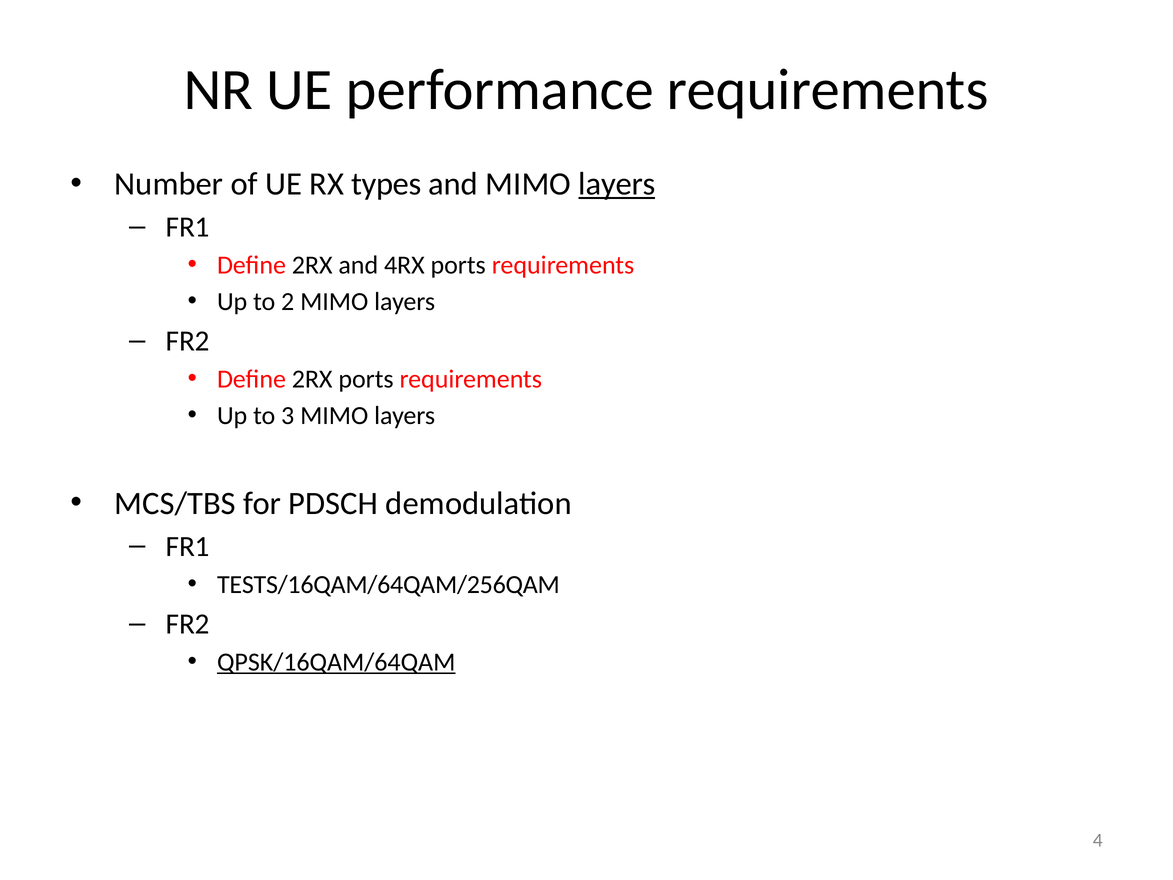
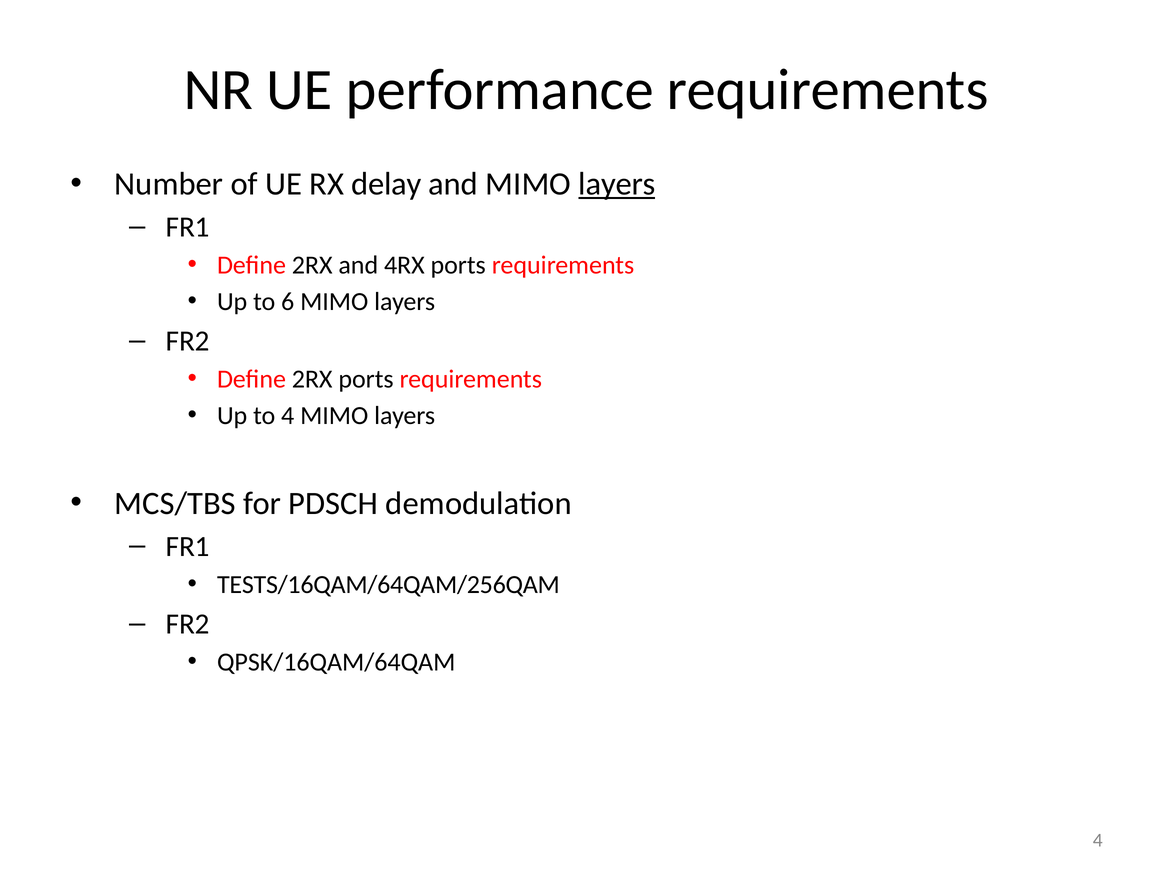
types: types -> delay (386, 184)
2: 2 -> 6 (288, 302)
to 3: 3 -> 4 (288, 416)
QPSK/16QAM/64QAM underline: present -> none (336, 662)
